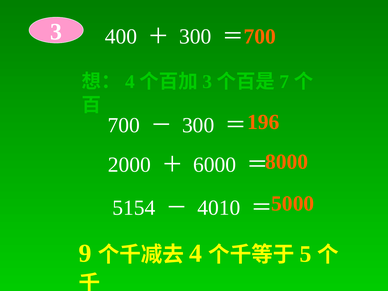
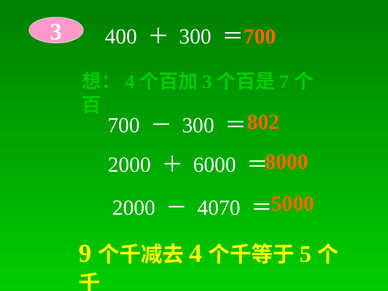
196: 196 -> 802 (263, 122)
5154: 5154 -> 2000 (134, 208)
4010: 4010 -> 4070 (219, 208)
